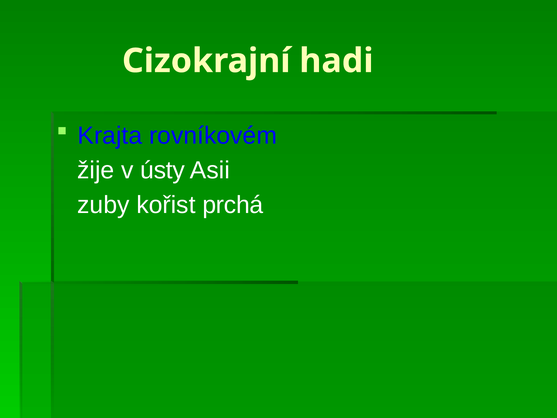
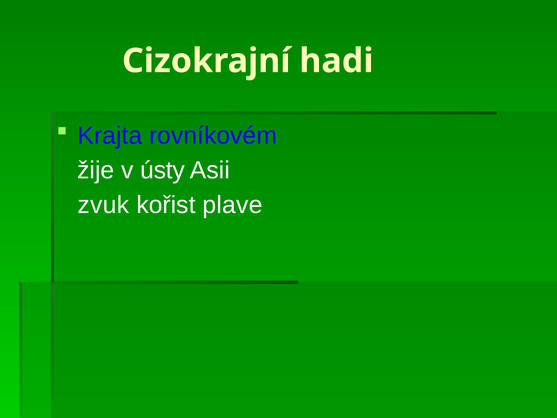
zuby: zuby -> zvuk (103, 205)
prchá: prchá -> plave (233, 205)
